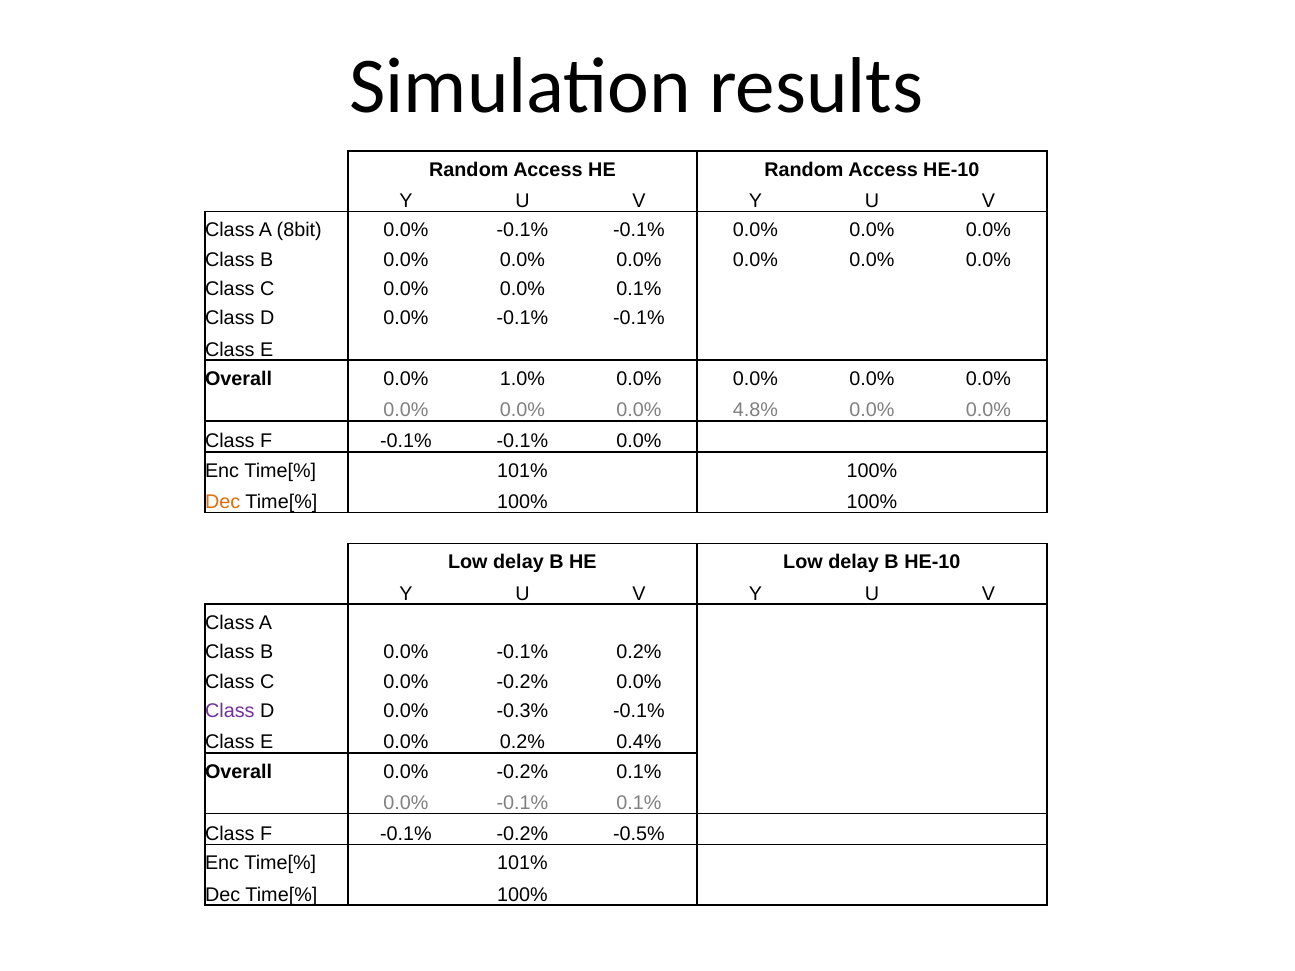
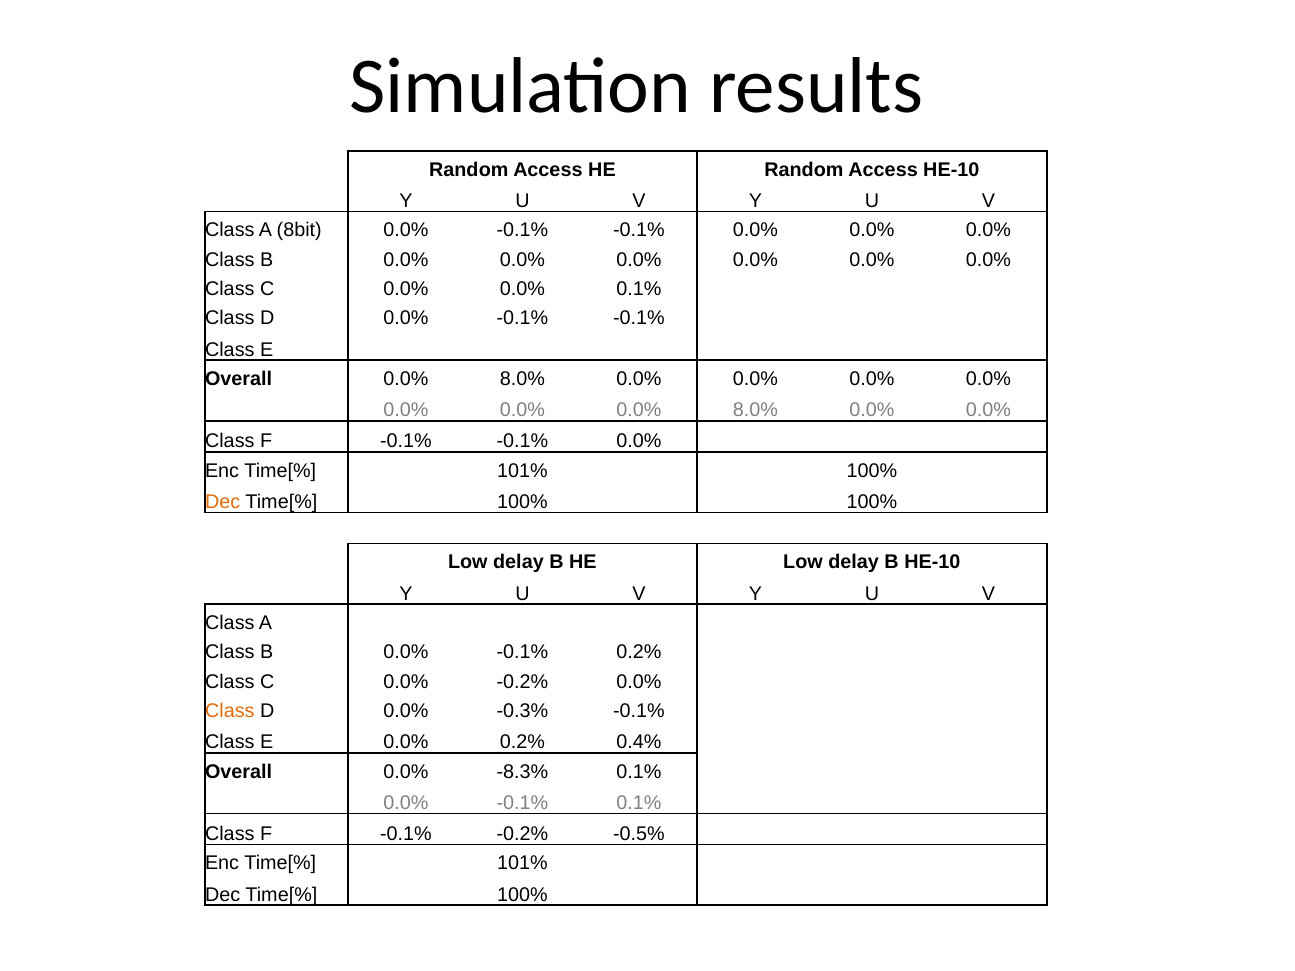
Overall 0.0% 1.0%: 1.0% -> 8.0% (522, 379)
0.0% 0.0% 4.8%: 4.8% -> 8.0% (755, 410)
Class colour: purple -> orange (230, 711)
Overall 0.0% -0.2%: -0.2% -> -8.3% (522, 772)
